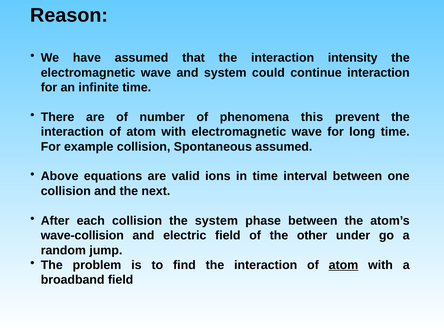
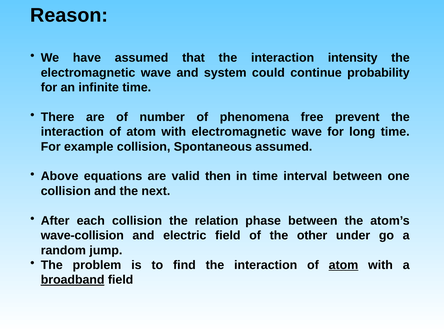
continue interaction: interaction -> probability (378, 73)
this: this -> free (312, 117)
ions: ions -> then (218, 176)
the system: system -> relation (217, 221)
broadband underline: none -> present (73, 280)
